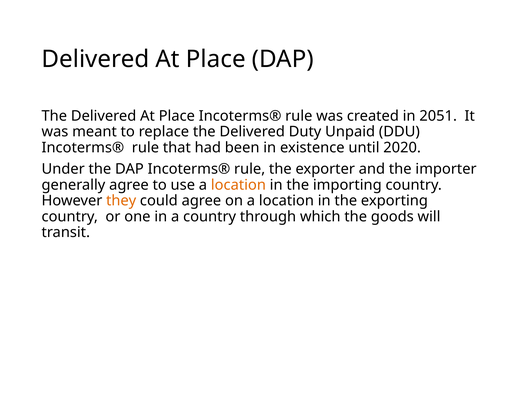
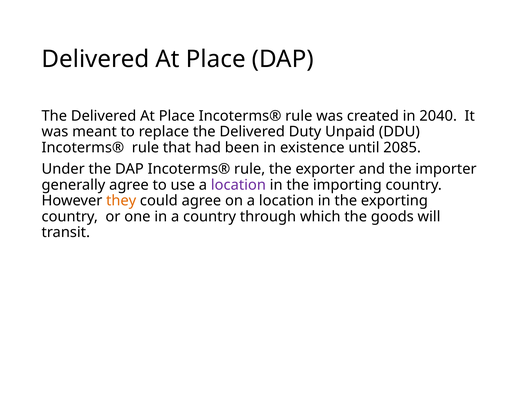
2051: 2051 -> 2040 (438, 116)
2020: 2020 -> 2085 (402, 148)
location colour: orange -> purple (238, 185)
